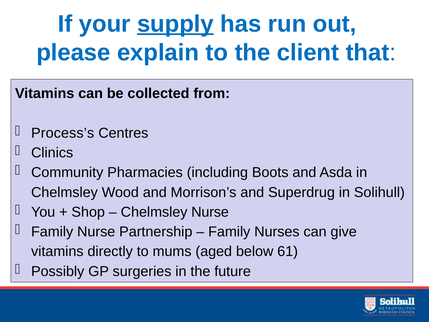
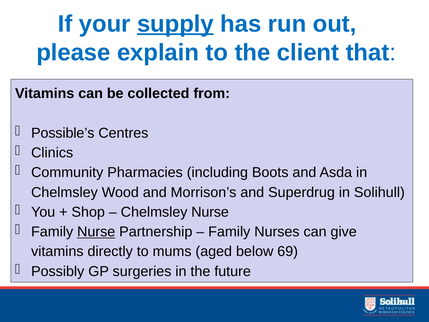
Process’s: Process’s -> Possible’s (63, 133)
Nurse underline: none -> present (96, 232)
61: 61 -> 69 (288, 251)
